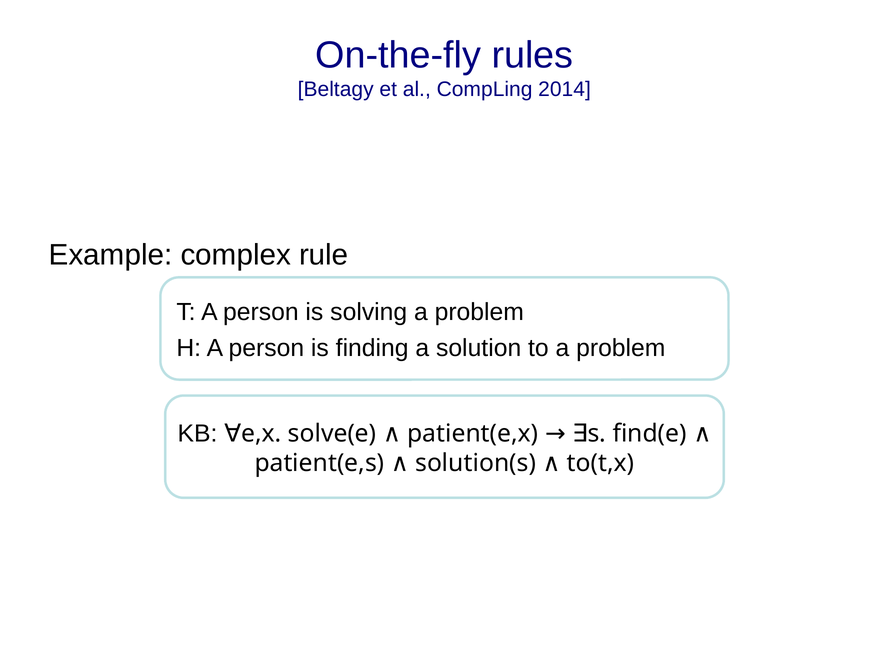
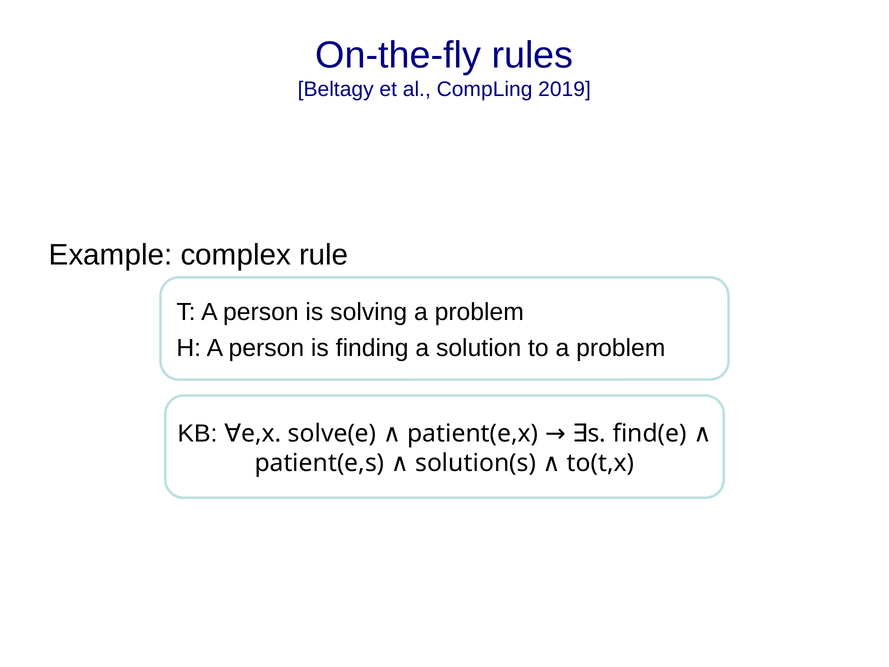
2014: 2014 -> 2019 (565, 89)
